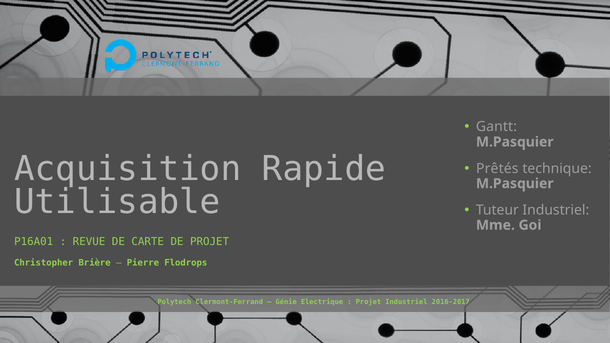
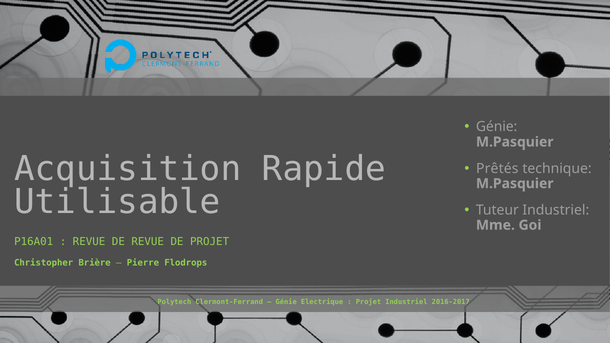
Gantt: Gantt -> Génie (497, 127)
DE CARTE: CARTE -> REVUE (148, 242)
